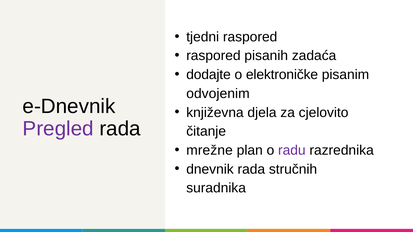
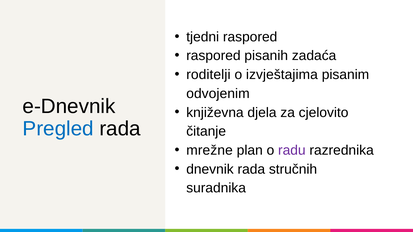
dodajte: dodajte -> roditelji (208, 75)
elektroničke: elektroničke -> izvještajima (282, 75)
Pregled colour: purple -> blue (58, 129)
